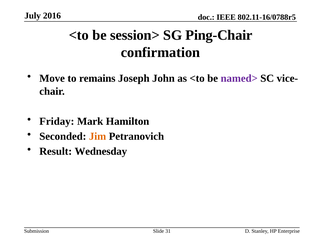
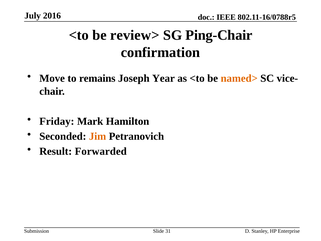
session>: session> -> review> (135, 35)
John: John -> Year (163, 78)
named> colour: purple -> orange (239, 78)
Wednesday: Wednesday -> Forwarded (101, 151)
